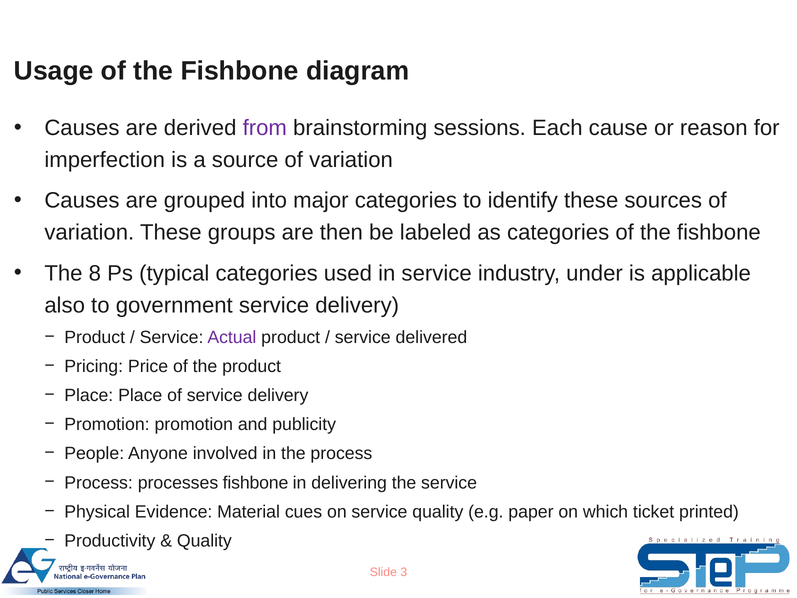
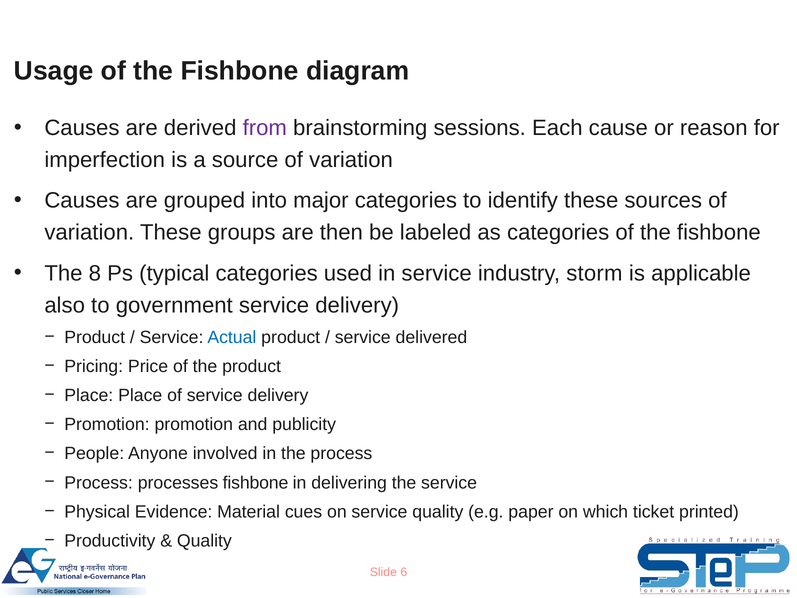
under: under -> storm (594, 273)
Actual colour: purple -> blue (232, 337)
3: 3 -> 6 (404, 572)
